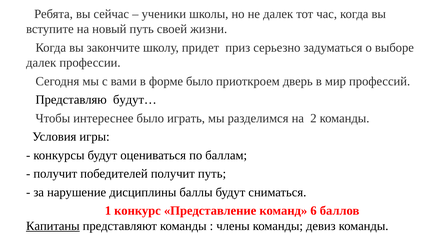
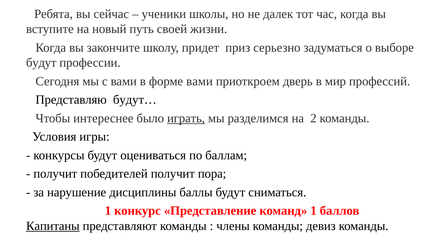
далек: далек -> будут (41, 63)
форме было: было -> вами (199, 81)
играть underline: none -> present (186, 118)
получит путь: путь -> пора (212, 174)
команд 6: 6 -> 1 (313, 211)
